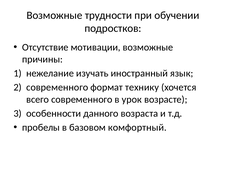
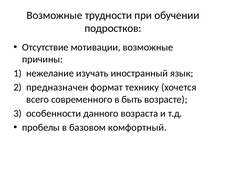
современного: современного -> предназначен (57, 88)
урок: урок -> быть (132, 100)
